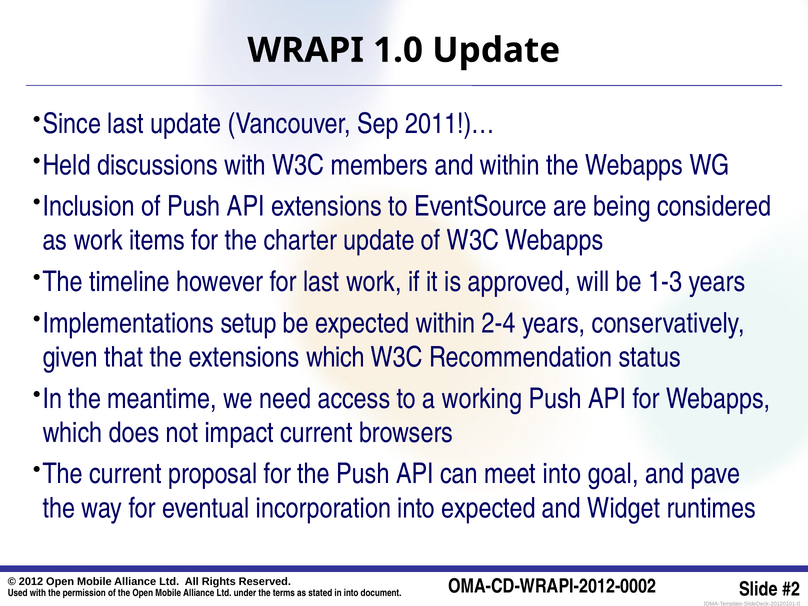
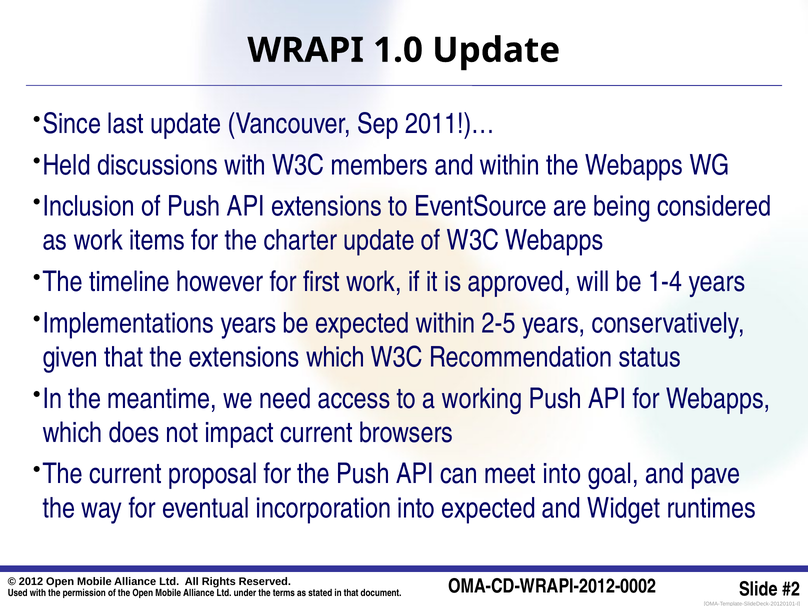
for last: last -> first (321, 282)
1-3: 1-3 -> 1-4 (665, 282)
Implementations setup: setup -> years (249, 323)
2-4: 2-4 -> 2-5 (499, 323)
in into: into -> that (351, 593)
